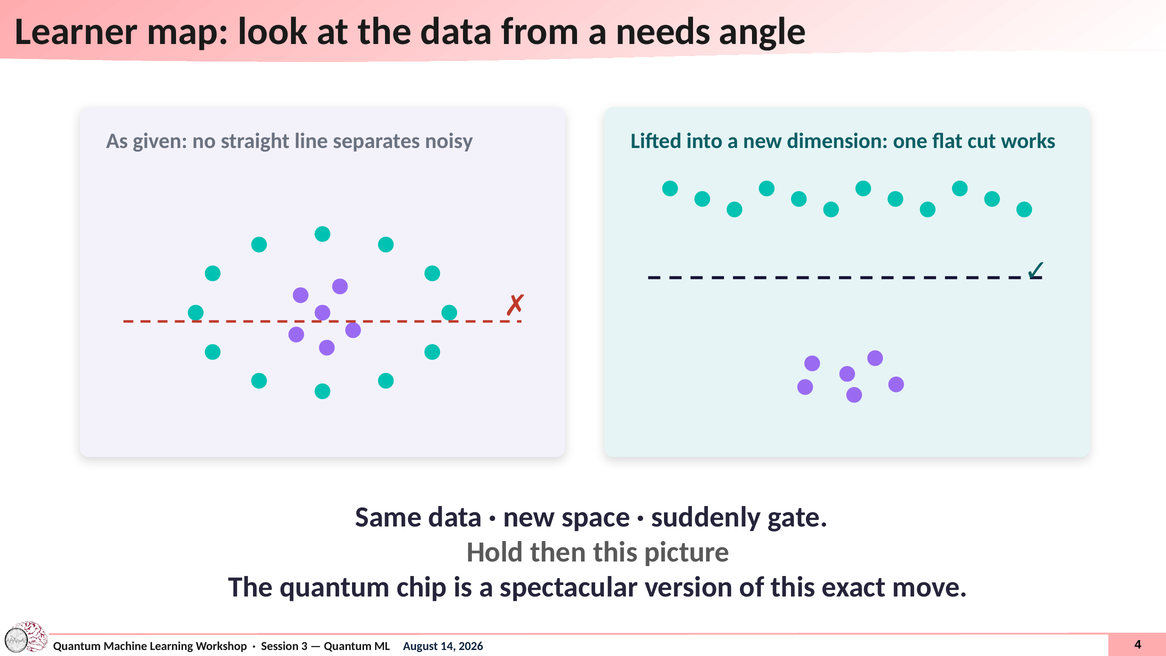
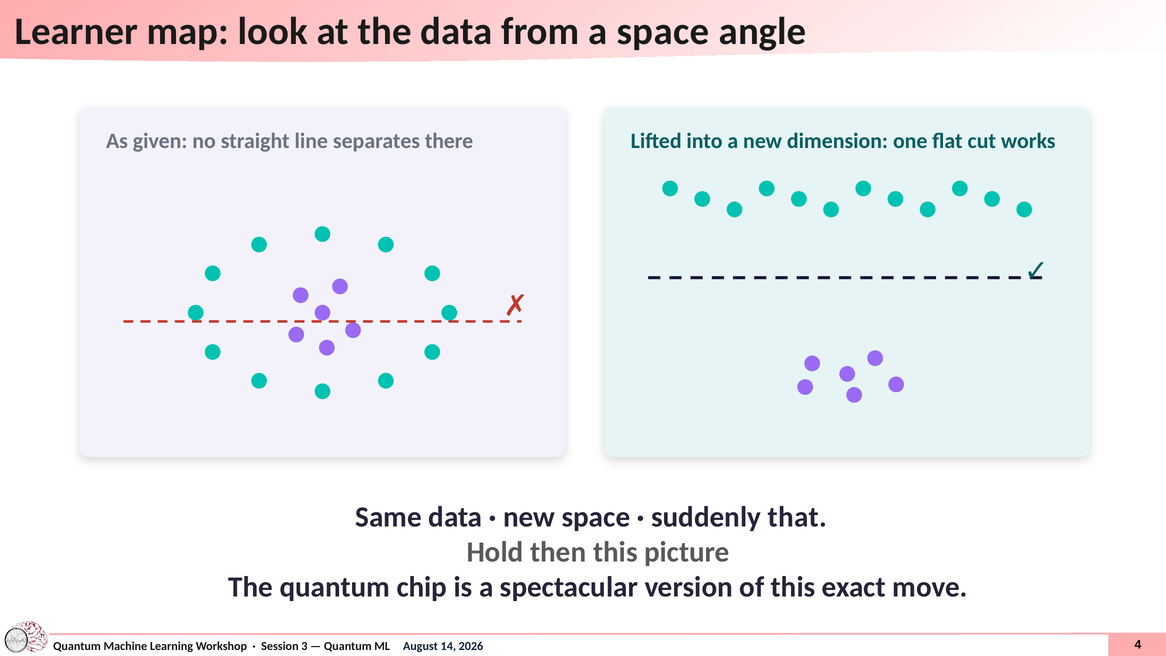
a needs: needs -> space (663, 31)
noisy: noisy -> there (449, 141)
gate: gate -> that (797, 517)
